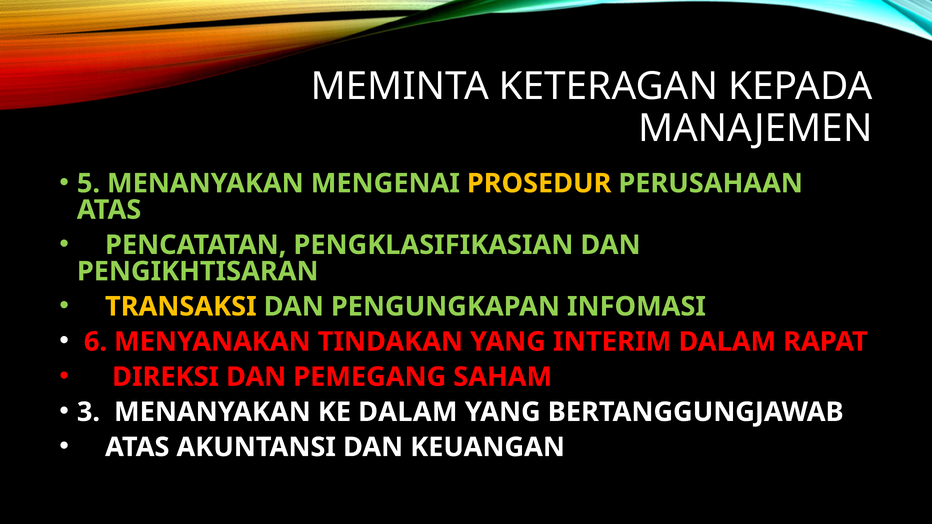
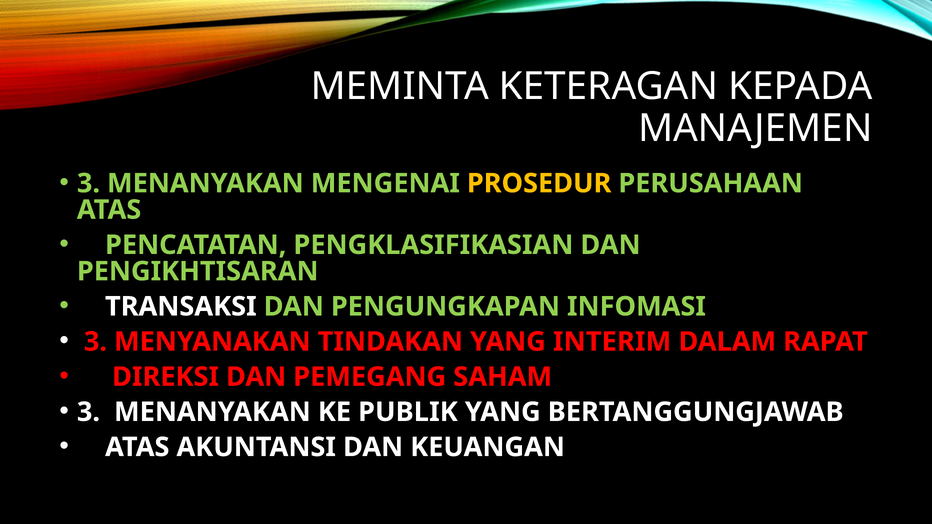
5: 5 -> 3 (88, 183)
TRANSAKSI colour: yellow -> white (181, 307)
6: 6 -> 3 (95, 342)
KE DALAM: DALAM -> PUBLIK (408, 412)
